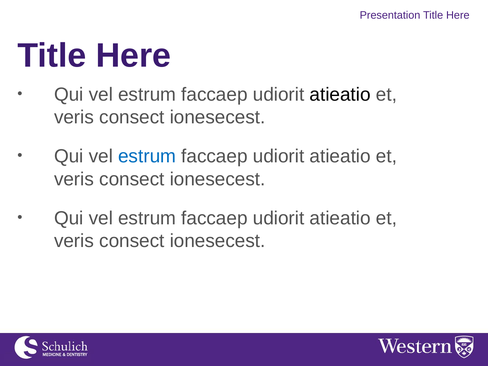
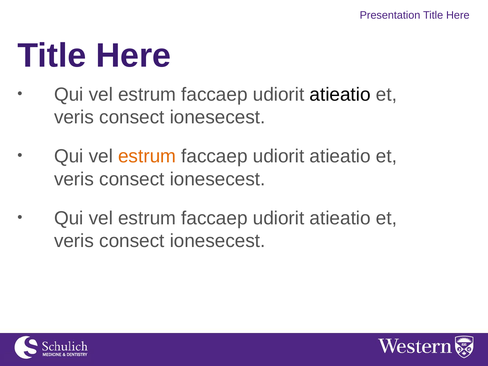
estrum colour: blue -> orange (147, 156)
